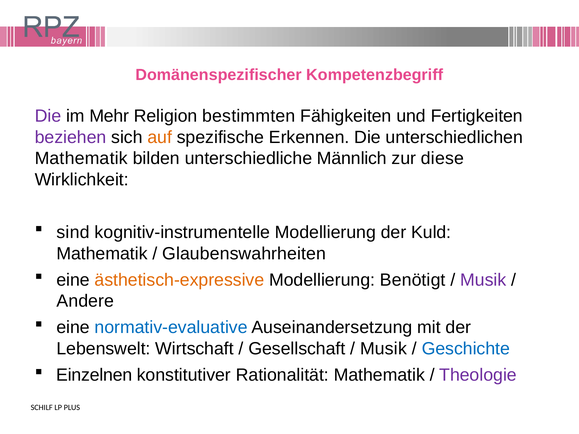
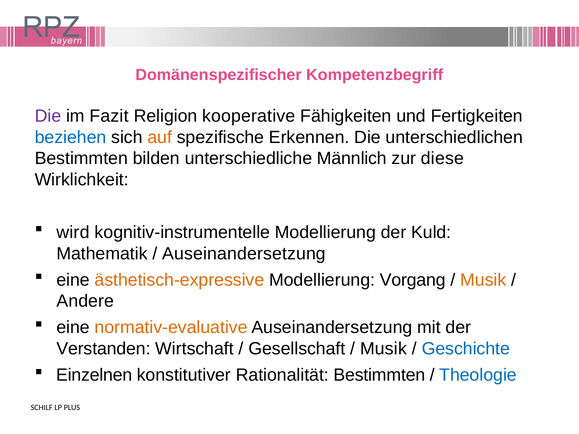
Mehr: Mehr -> Fazit (109, 116)
bestimmten: bestimmten -> kooperative (249, 116)
beziehen colour: purple -> blue (71, 137)
Mathematik: Mathematik -> Bestimmten (81, 159)
sind: sind -> wird (73, 232)
Glaubenswahrheiten: Glaubenswahrheiten -> Auseinandersetzung (244, 254)
Benötigt: Benötigt -> Vorgang (413, 280)
Musik colour: purple -> orange (483, 280)
normativ-evaluative colour: blue -> orange (171, 328)
Lebenswelt: Lebenswelt -> Verstanden (104, 349)
Rationalität Mathematik: Mathematik -> Bestimmten (379, 375)
Theologie colour: purple -> blue (478, 375)
